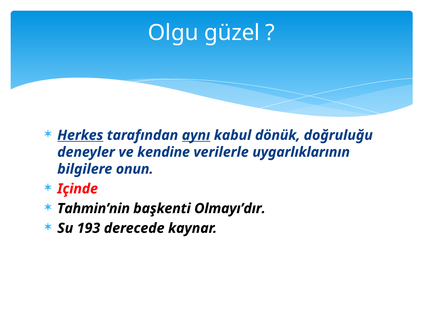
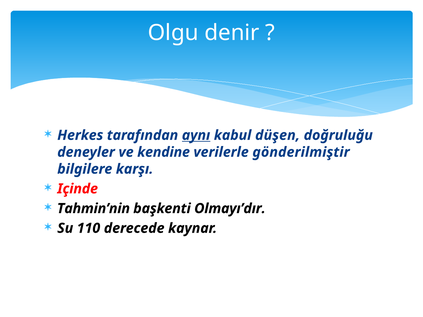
güzel: güzel -> denir (232, 33)
Herkes underline: present -> none (80, 135)
dönük: dönük -> düşen (277, 135)
uygarlıklarının: uygarlıklarının -> gönderilmiştir (301, 152)
onun: onun -> karşı (135, 169)
193: 193 -> 110 (89, 228)
